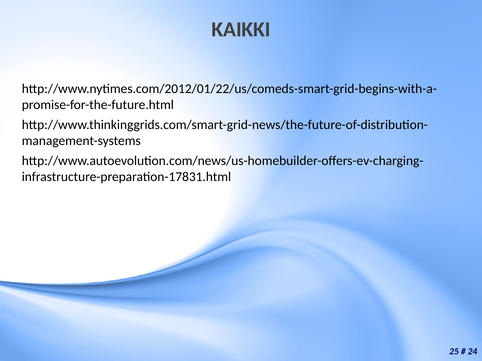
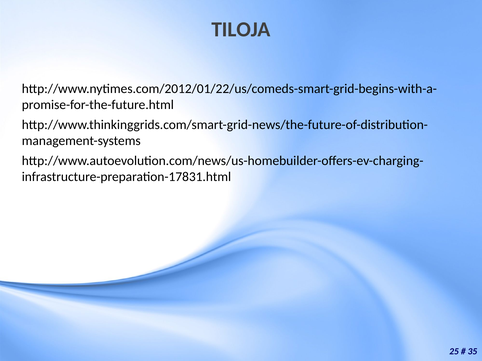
KAIKKI: KAIKKI -> TILOJA (241, 29)
24: 24 -> 35 (472, 352)
